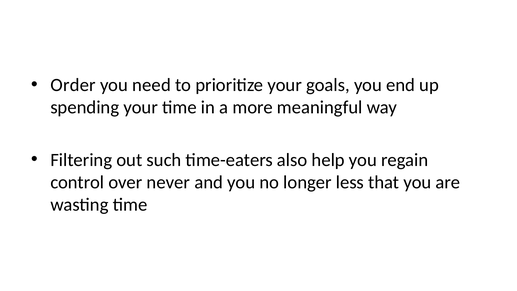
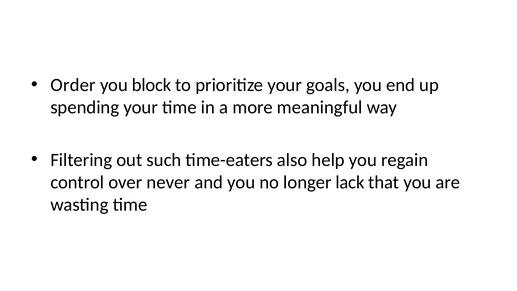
need: need -> block (152, 85)
less: less -> lack (350, 182)
